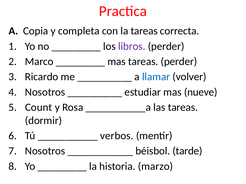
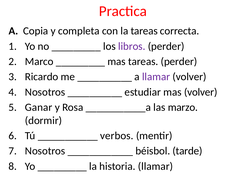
llamar colour: blue -> purple (156, 77)
mas nueve: nueve -> volver (201, 92)
Count: Count -> Ganar (39, 108)
las tareas: tareas -> marzo (183, 108)
historia marzo: marzo -> llamar (155, 167)
